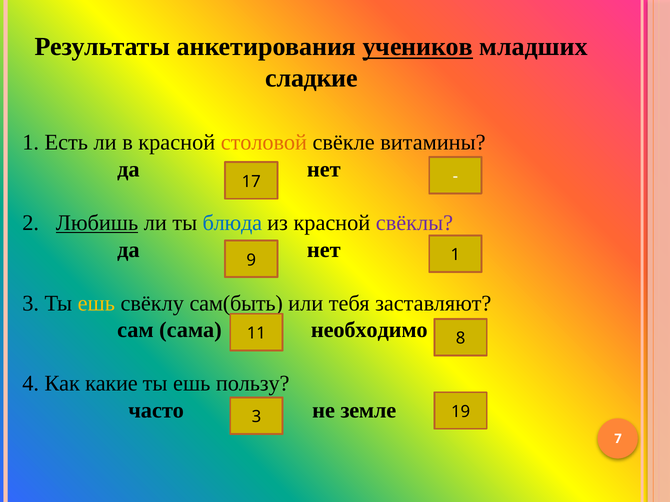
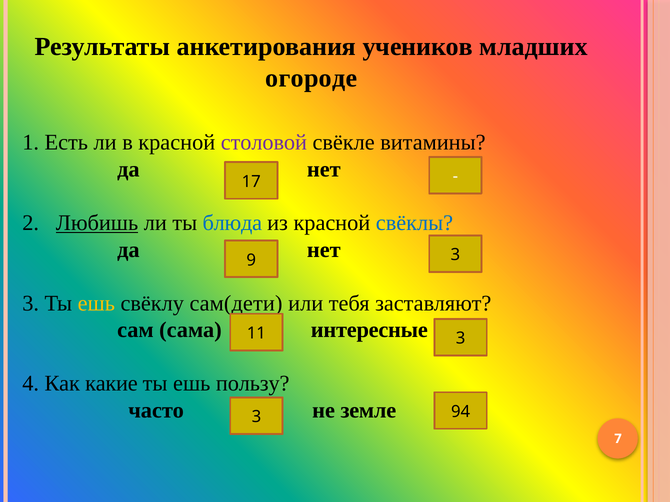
учеников underline: present -> none (418, 47)
сладкие: сладкие -> огороде (311, 78)
столовой colour: orange -> purple (264, 143)
свёклы colour: purple -> blue (415, 223)
9 1: 1 -> 3 (455, 255)
сам(быть: сам(быть -> сам(дети (236, 304)
необходимо: необходимо -> интересные (369, 330)
11 8: 8 -> 3 (461, 339)
19: 19 -> 94 (461, 412)
